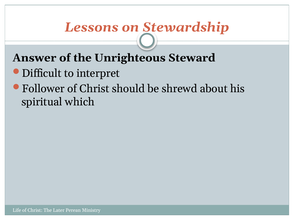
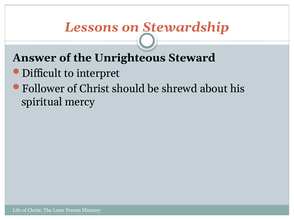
which: which -> mercy (80, 102)
